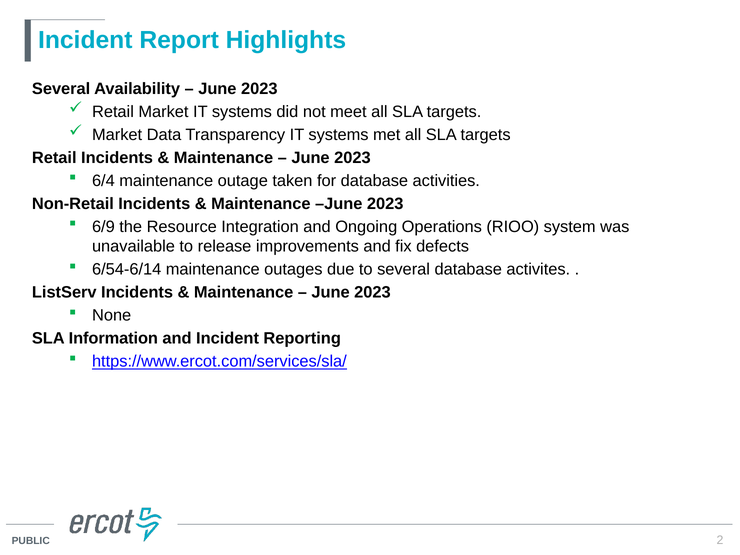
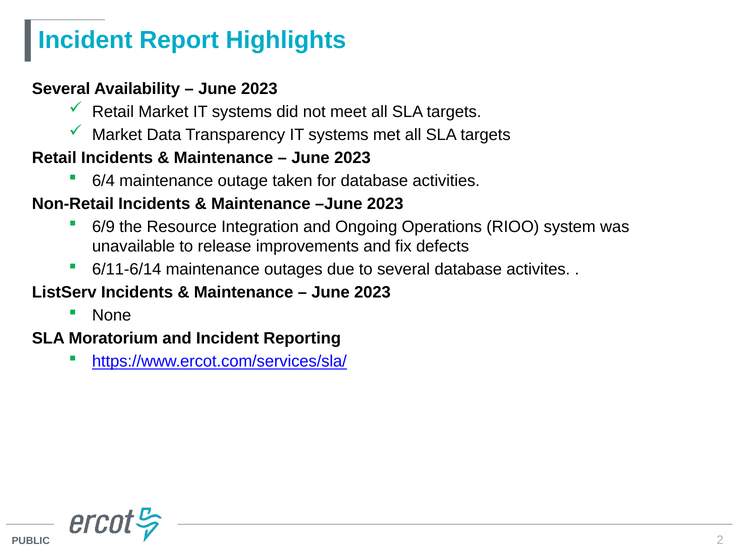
6/54-6/14: 6/54-6/14 -> 6/11-6/14 (127, 269)
Information: Information -> Moratorium (113, 339)
